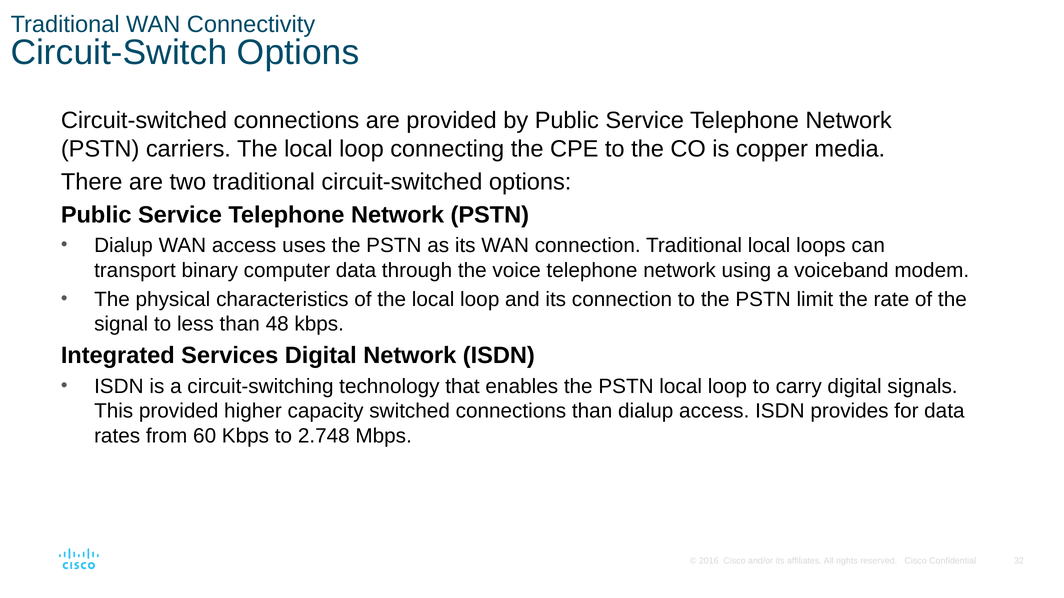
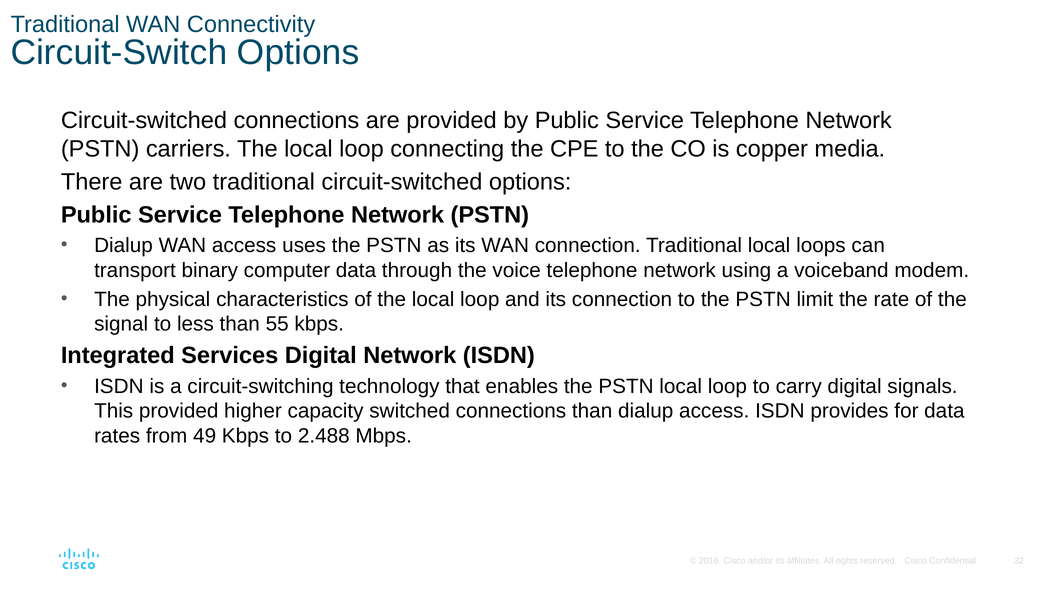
48: 48 -> 55 (277, 324)
60: 60 -> 49 (205, 436)
2.748: 2.748 -> 2.488 (324, 436)
